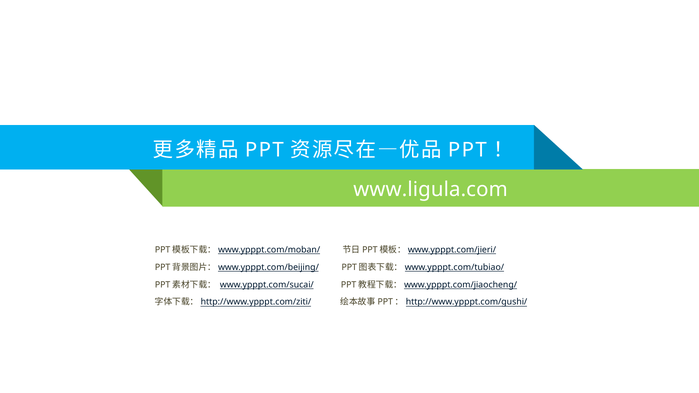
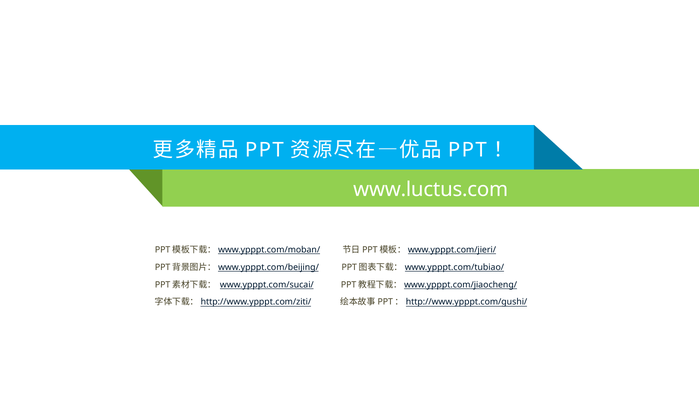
www.ligula.com: www.ligula.com -> www.luctus.com (431, 189)
